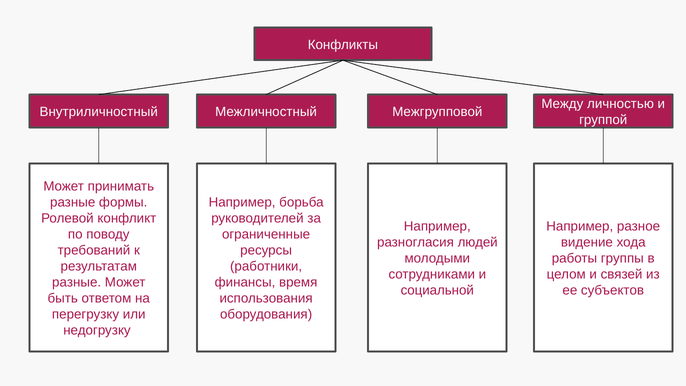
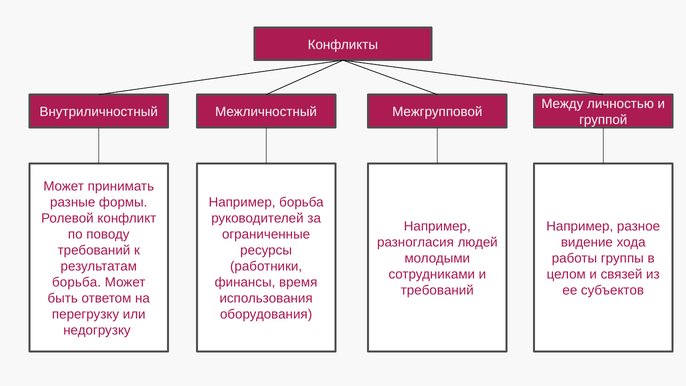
разные: разные -> борьба (77, 282)
социальной: социальной -> требований (437, 290)
